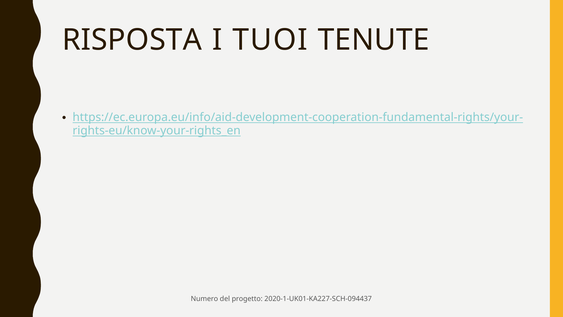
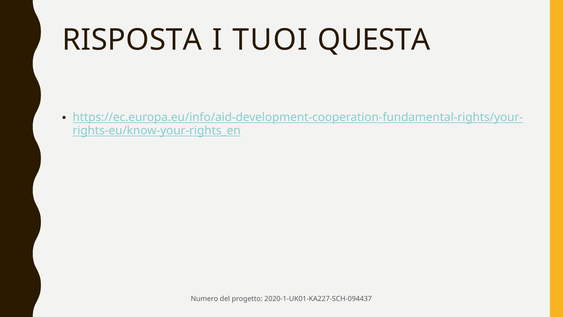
TENUTE: TENUTE -> QUESTA (374, 40)
